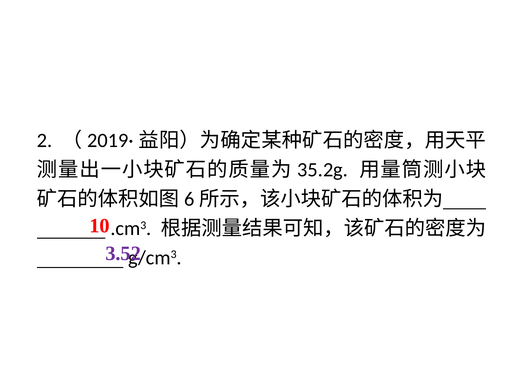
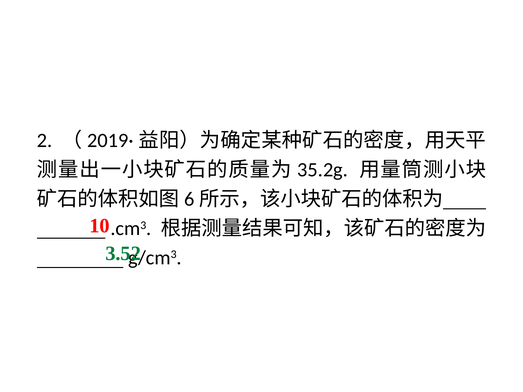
3.52 colour: purple -> green (123, 254)
